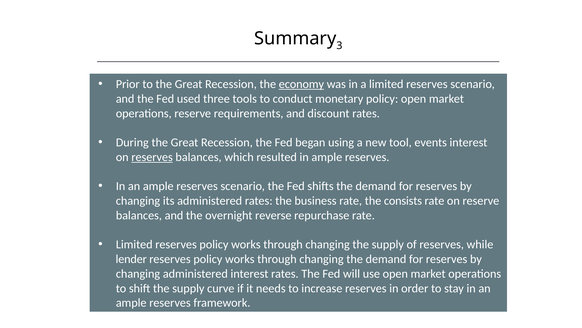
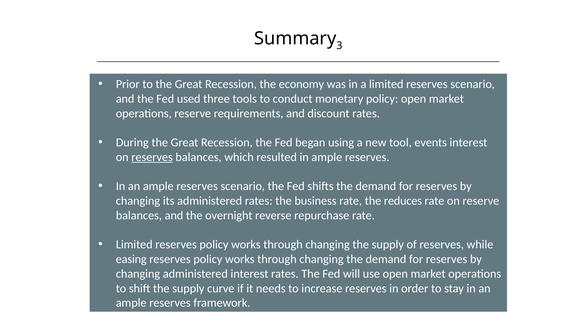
economy underline: present -> none (301, 84)
consists: consists -> reduces (403, 200)
lender: lender -> easing (131, 259)
